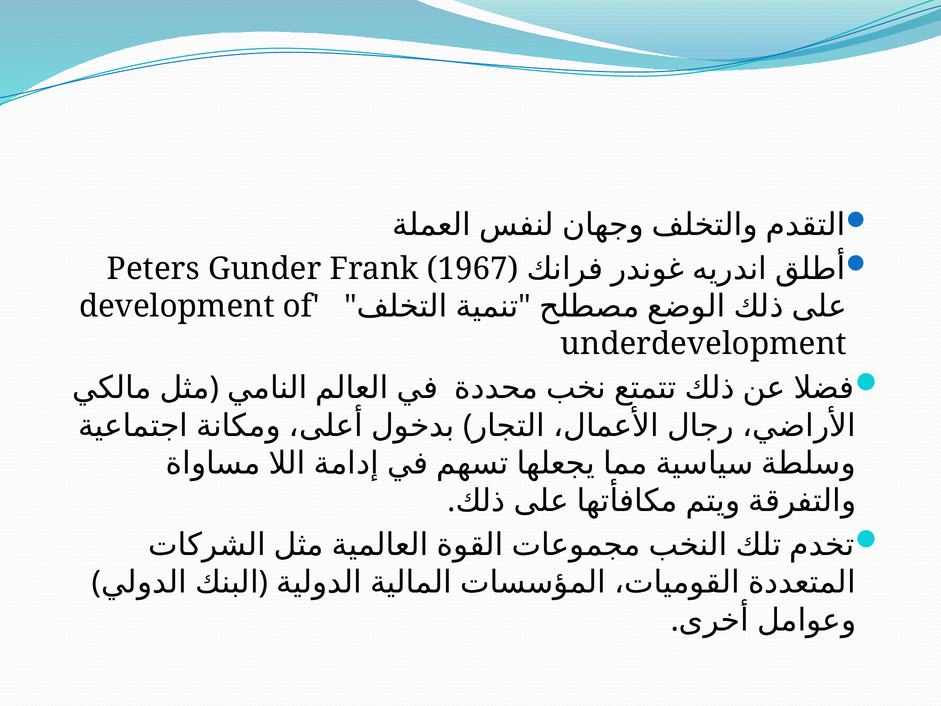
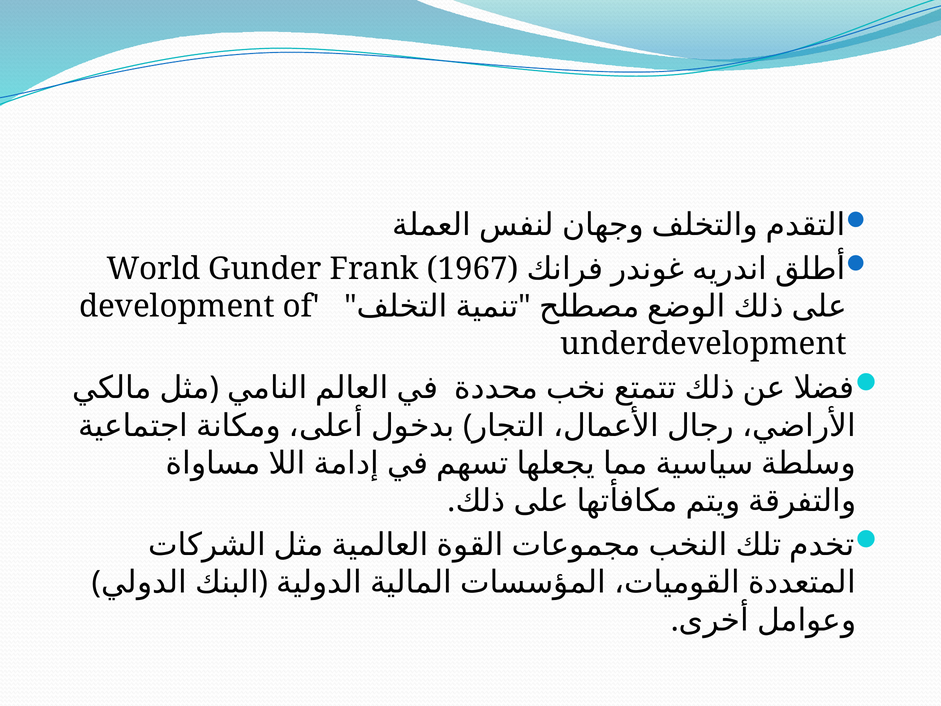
Peters: Peters -> World (154, 269)
